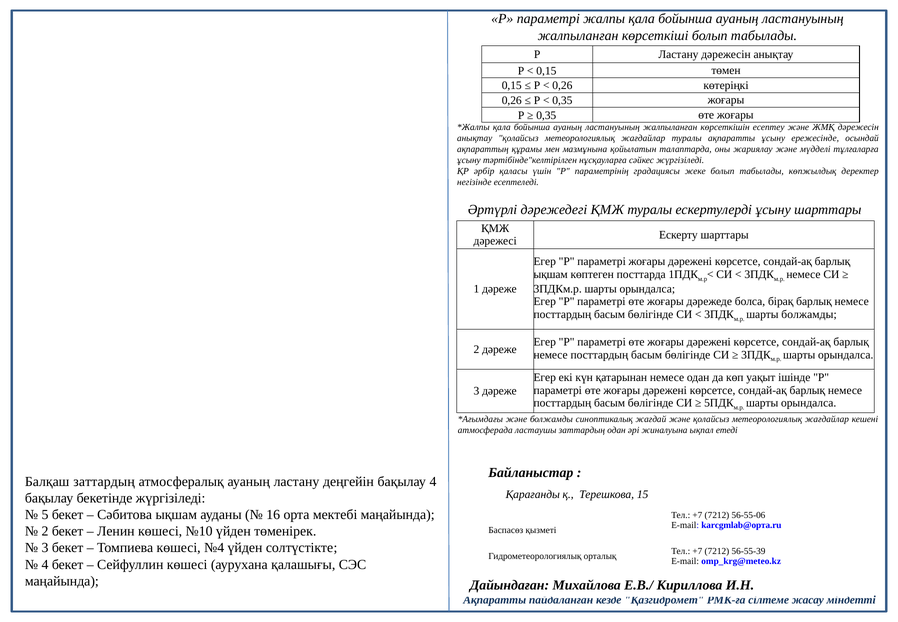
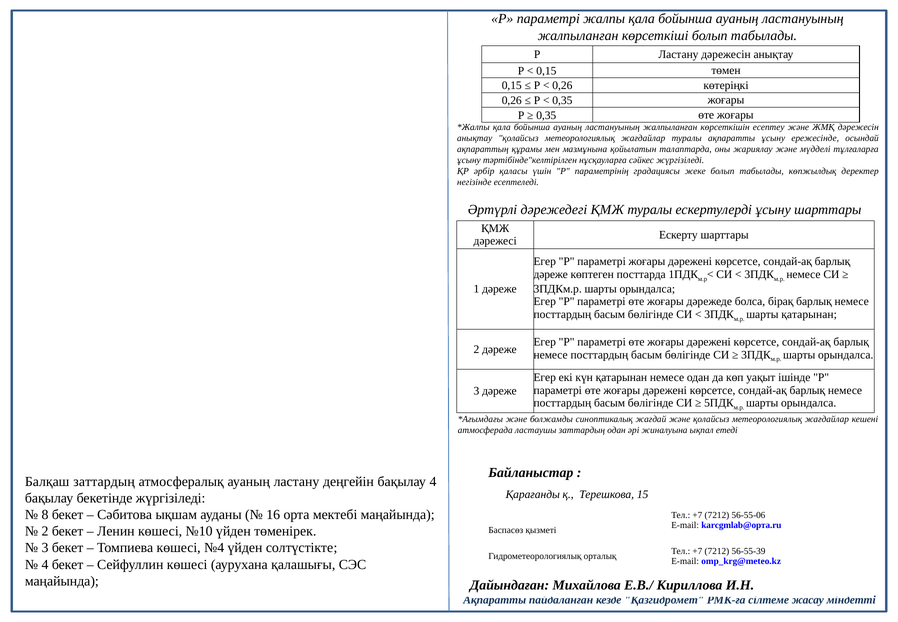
ықшам: ықшам -> дәреже (551, 274)
шарты болжамды: болжамды -> қатарынан (809, 314)
5: 5 -> 8 (45, 514)
